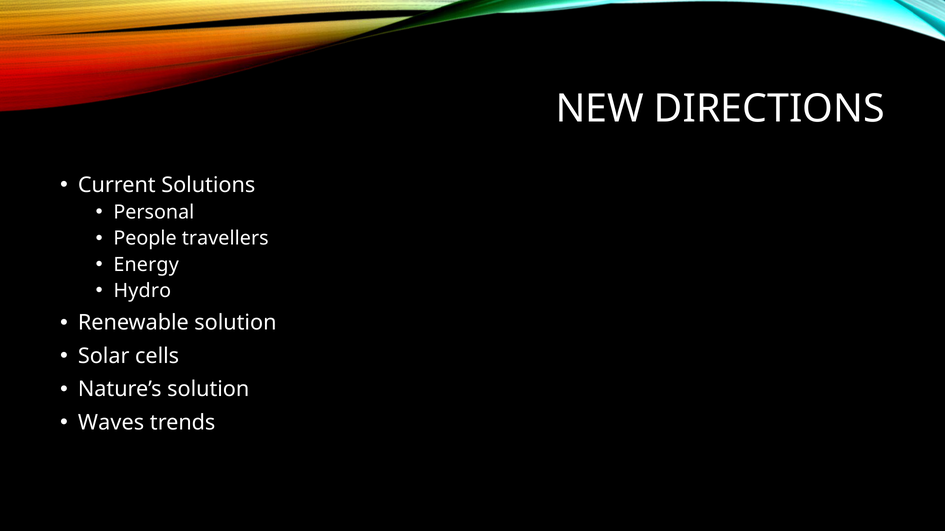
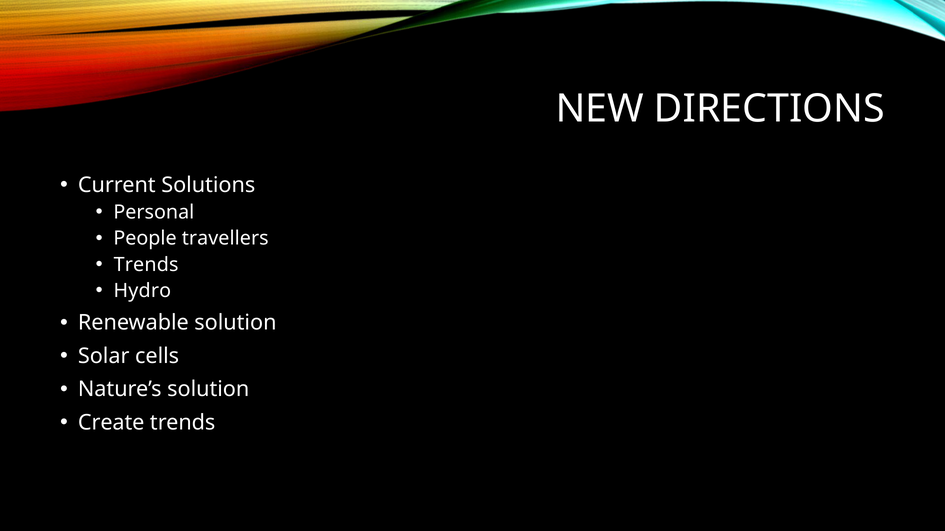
Energy: Energy -> Trends (146, 265)
Waves: Waves -> Create (111, 423)
